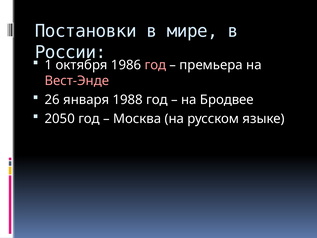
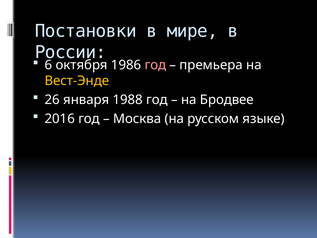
1: 1 -> 6 (48, 65)
Вест-Энде colour: pink -> yellow (77, 81)
2050: 2050 -> 2016 (60, 119)
